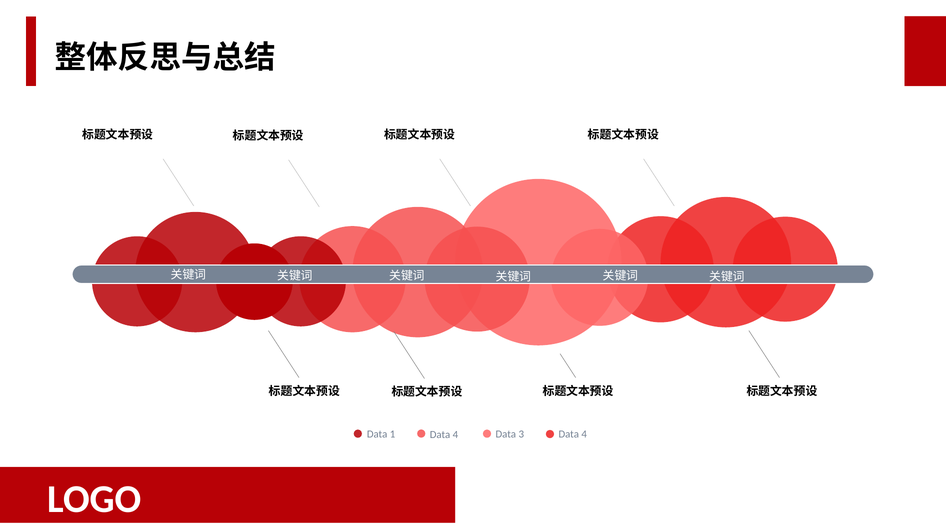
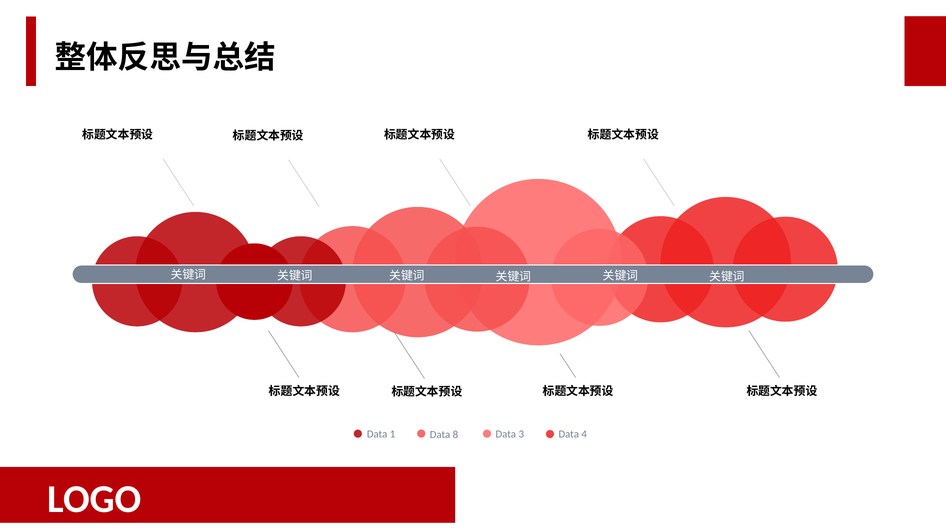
4: 4 -> 8 (455, 435)
